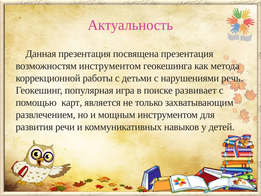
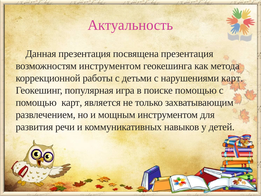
нарушениями речь: речь -> карт (232, 78)
поиске развивает: развивает -> помощью (196, 90)
